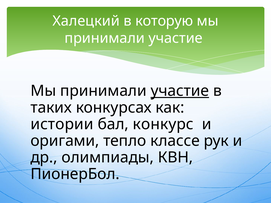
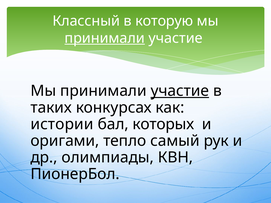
Халецкий: Халецкий -> Классный (86, 21)
принимали underline: none -> present (105, 38)
конкурс: конкурс -> которых (163, 124)
классе: классе -> самый (175, 141)
